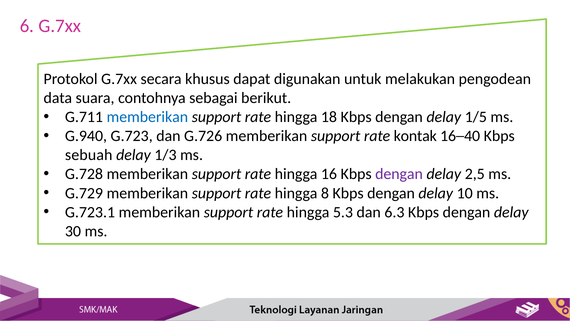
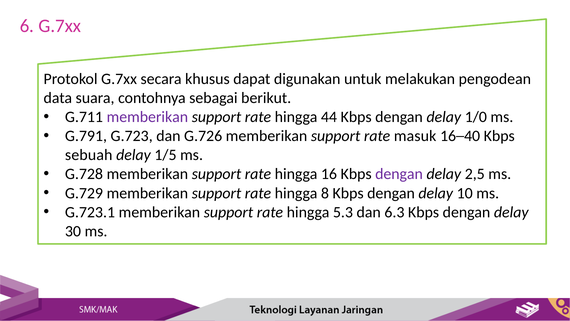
memberikan colour: blue -> purple (147, 117)
18: 18 -> 44 (329, 117)
1/5: 1/5 -> 1/0 (476, 117)
G.940: G.940 -> G.791 (86, 136)
kontak: kontak -> masuk (415, 136)
1/3: 1/3 -> 1/5 (165, 155)
